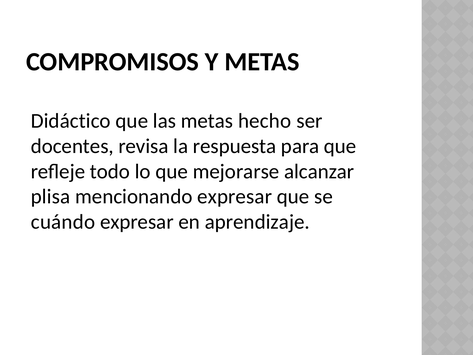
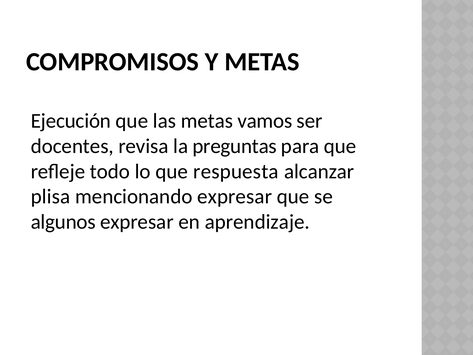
Didáctico: Didáctico -> Ejecución (71, 121)
hecho: hecho -> vamos (265, 121)
respuesta: respuesta -> preguntas (235, 146)
mejorarse: mejorarse -> respuesta (236, 171)
cuándo: cuándo -> algunos (63, 222)
